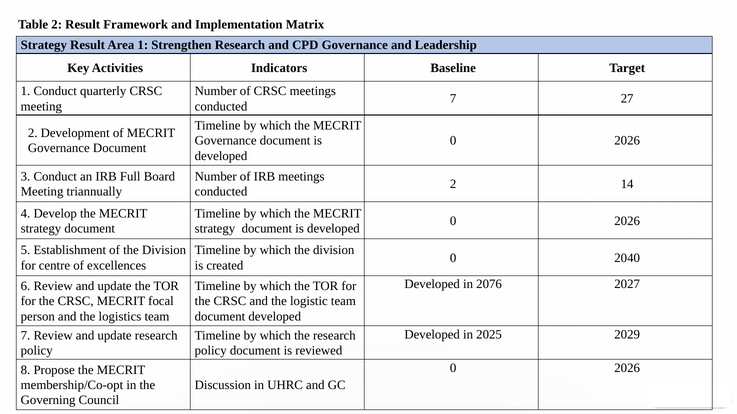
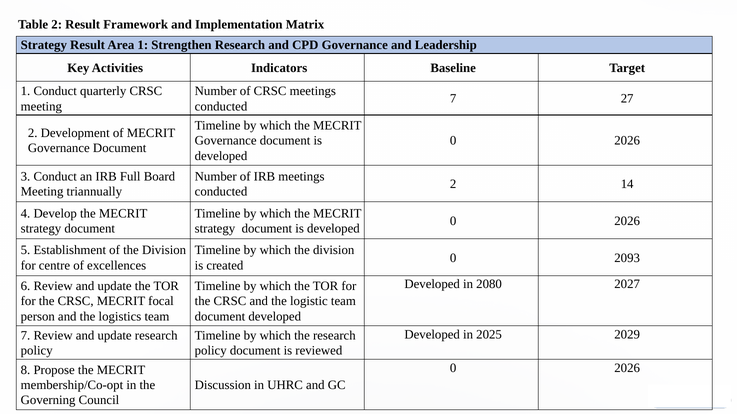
2040: 2040 -> 2093 (627, 258)
2076: 2076 -> 2080 (489, 285)
